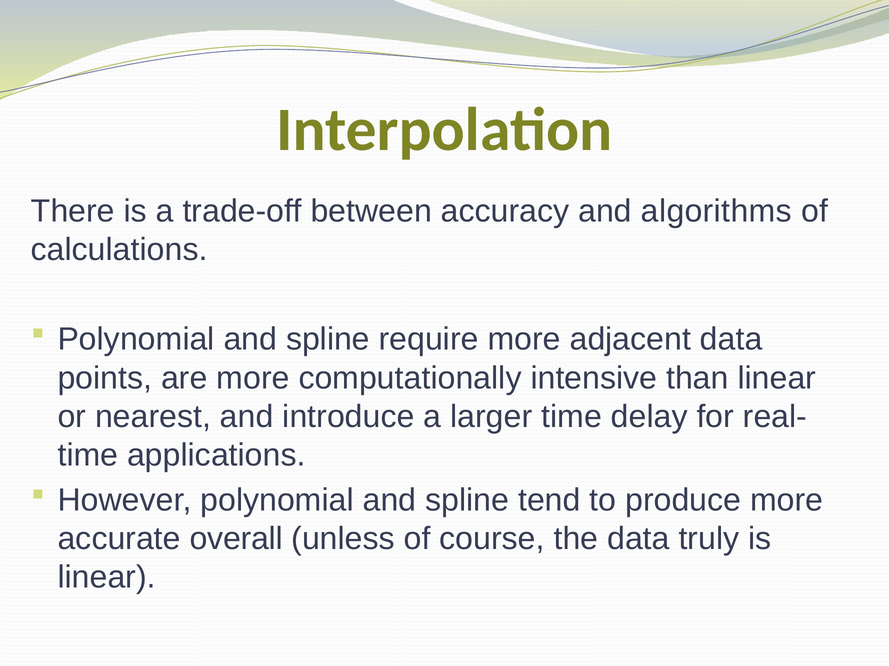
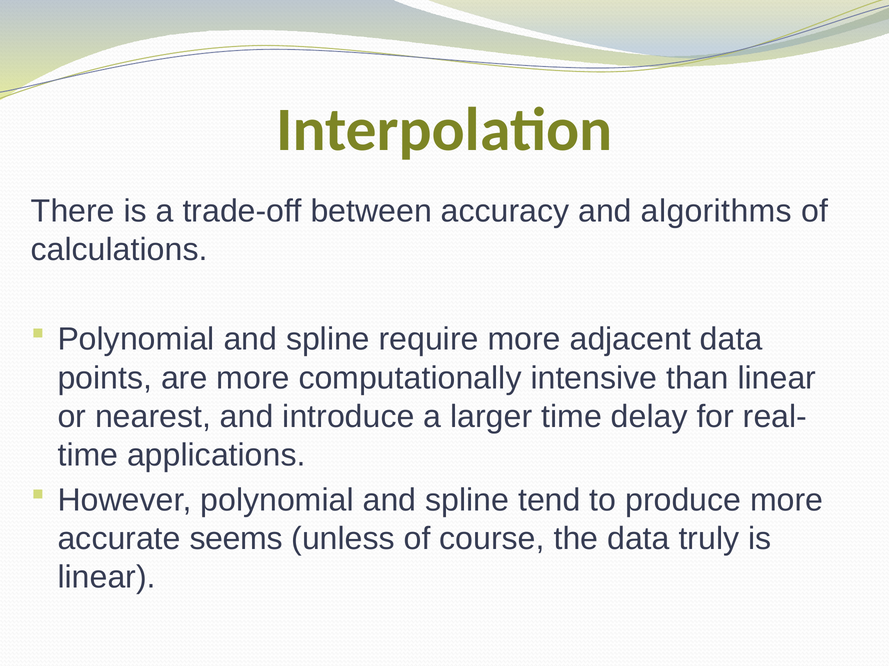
overall: overall -> seems (236, 539)
